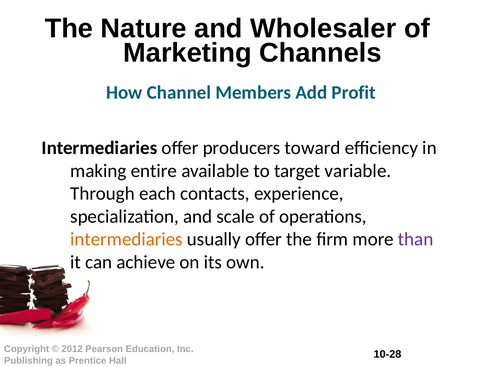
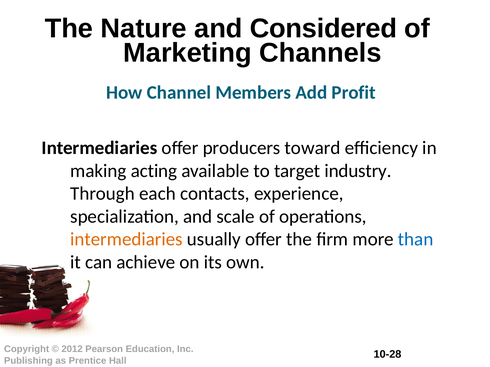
Wholesaler: Wholesaler -> Considered (324, 28)
entire: entire -> acting (154, 171)
variable: variable -> industry (358, 171)
than colour: purple -> blue (416, 240)
